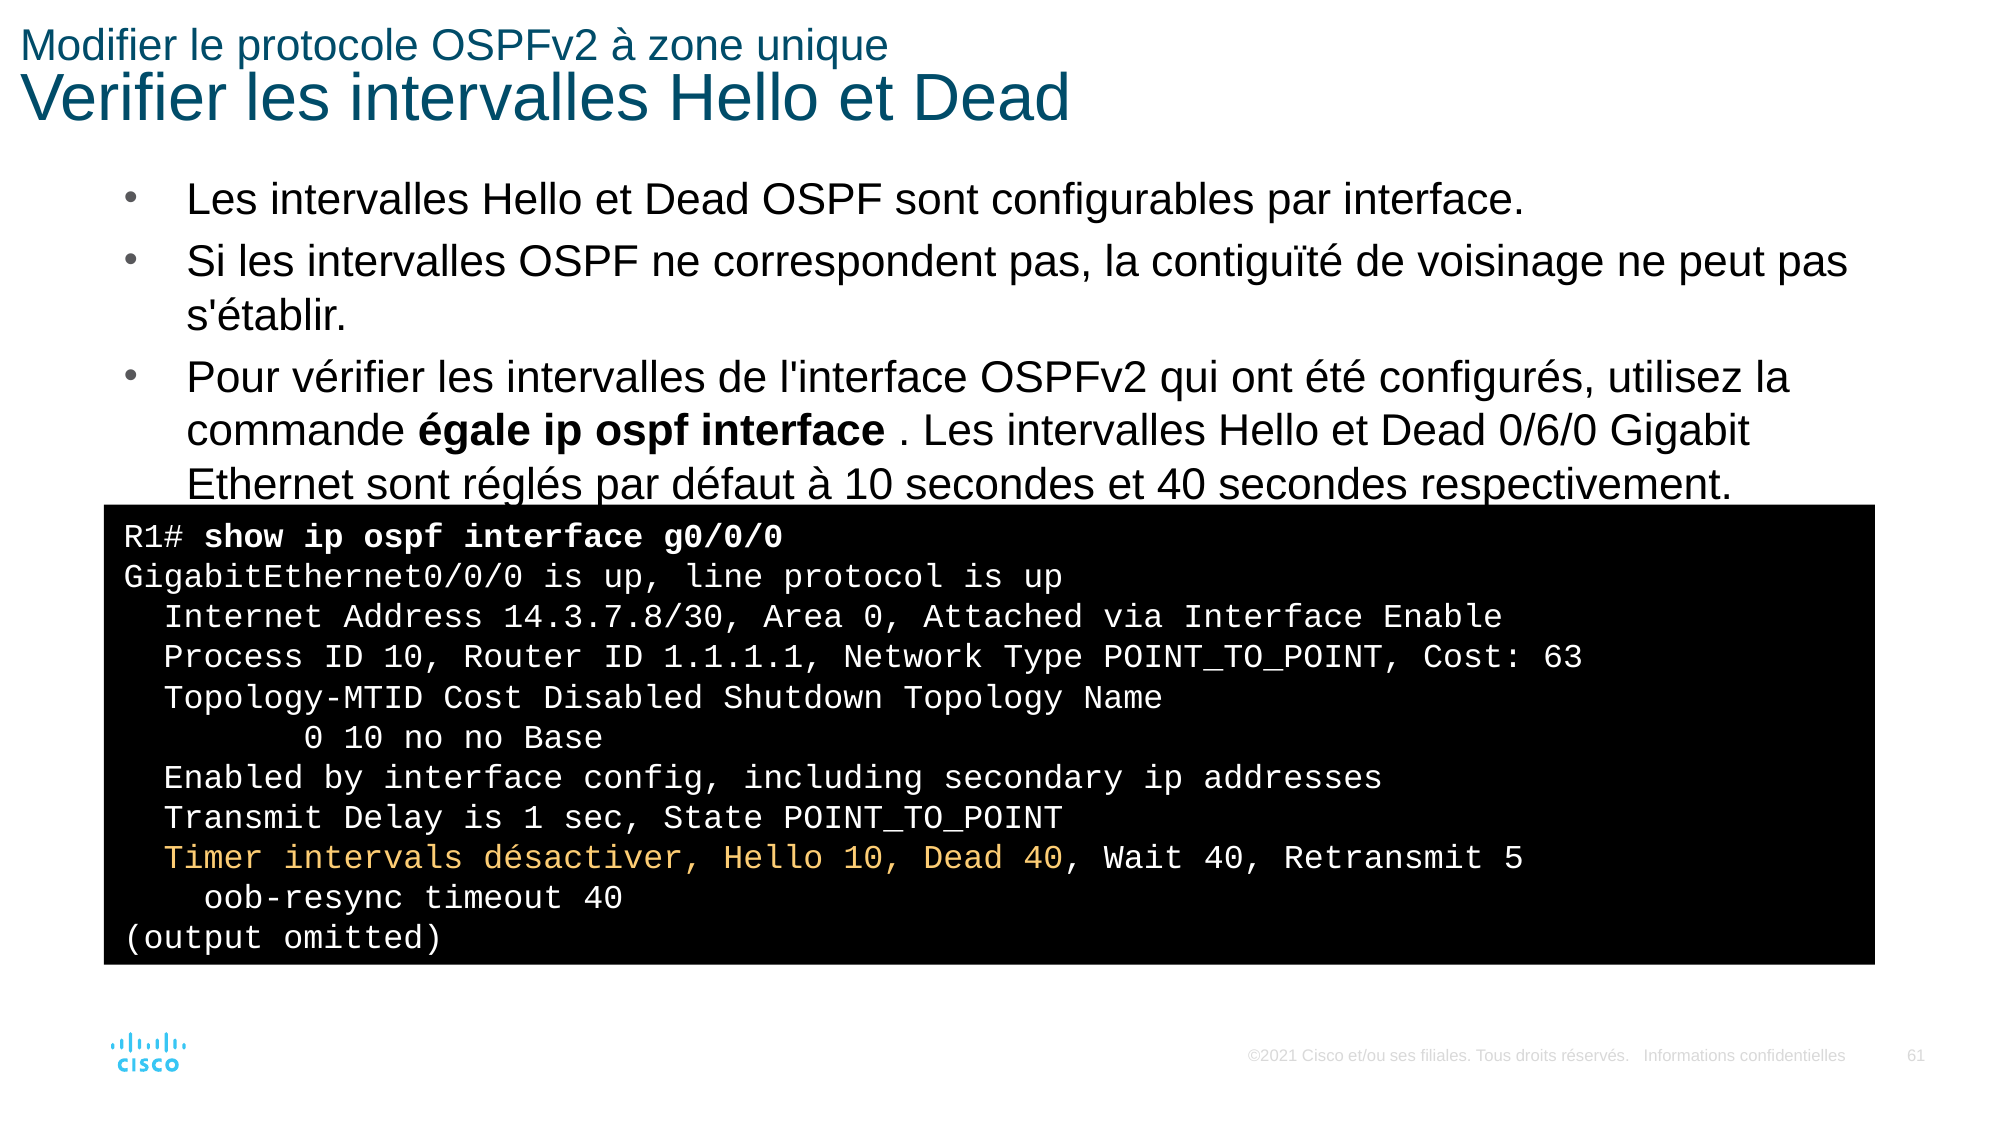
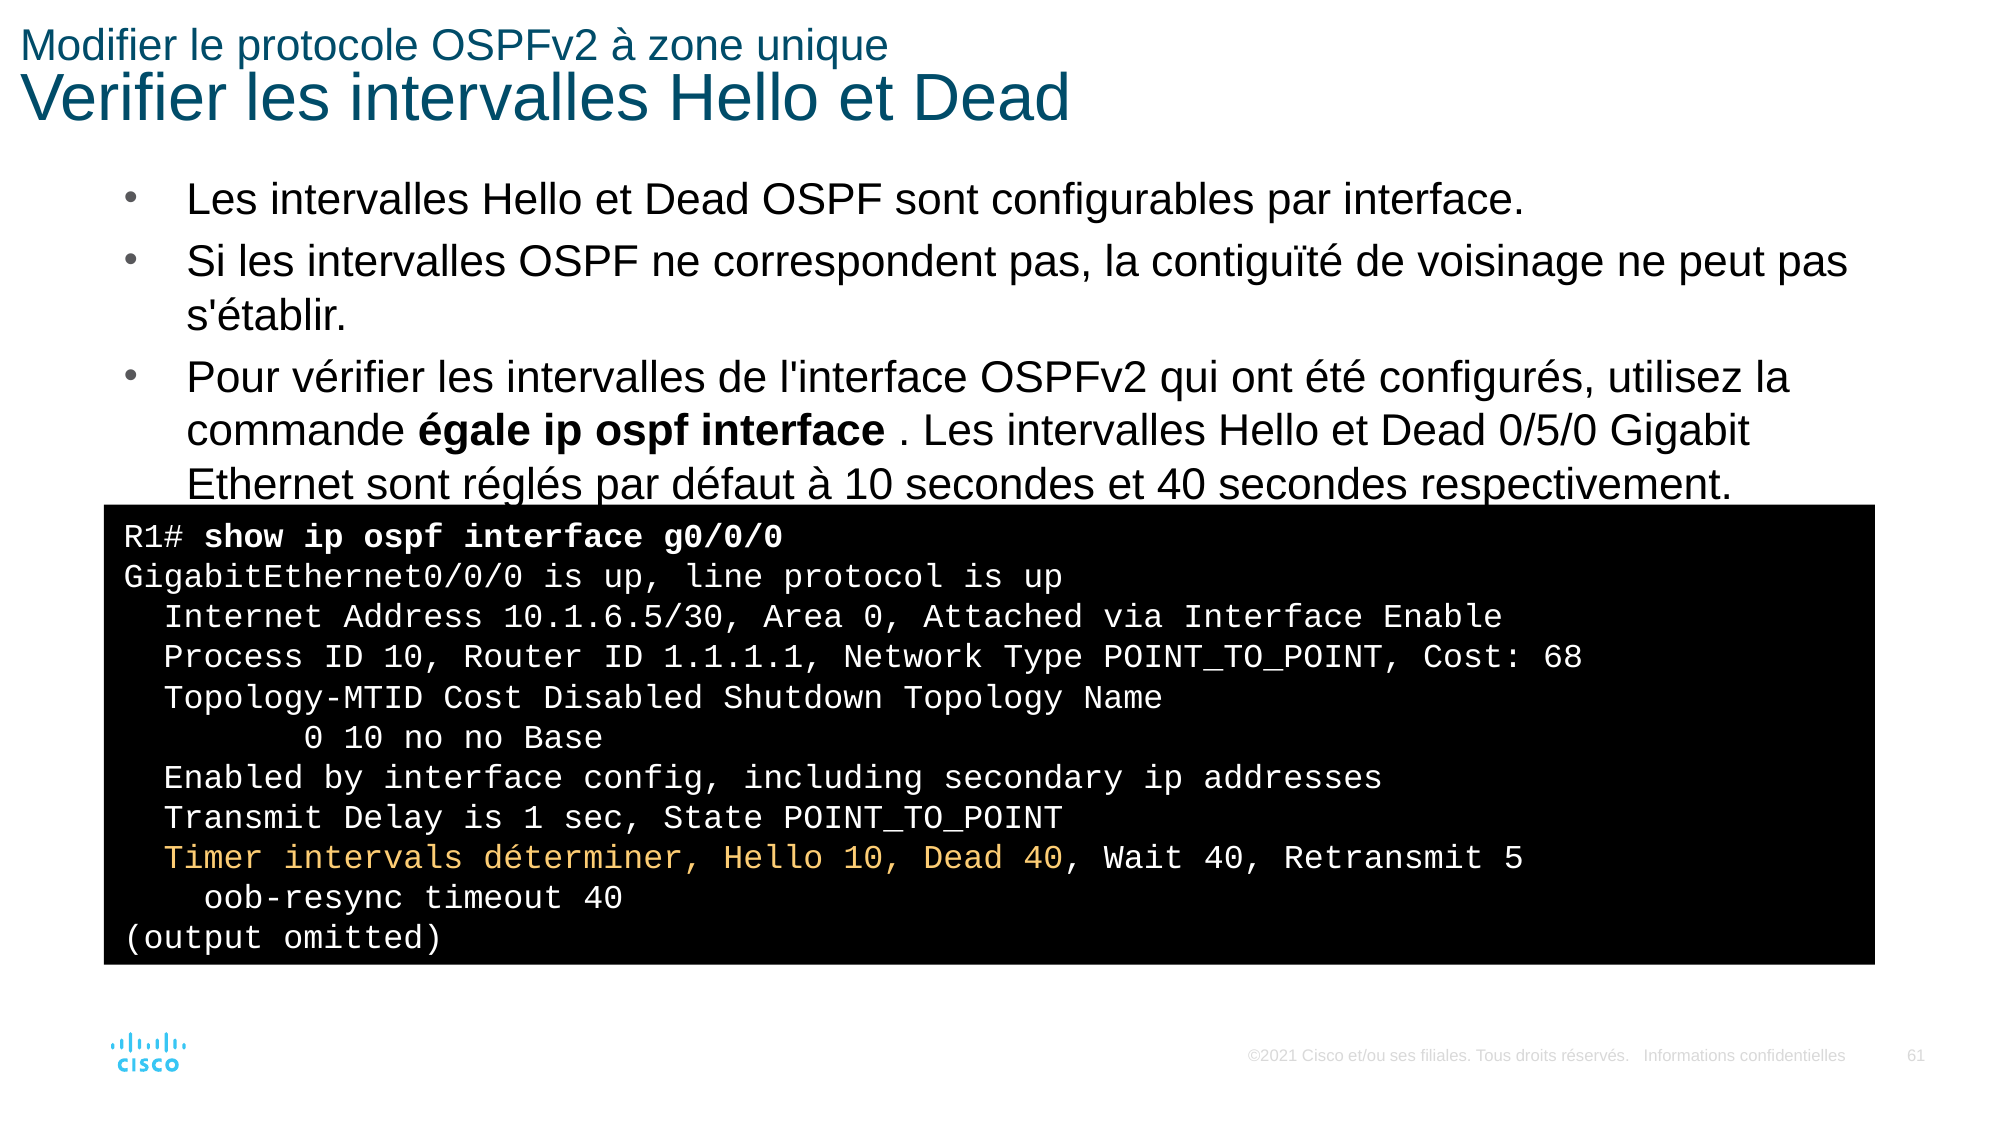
0/6/0: 0/6/0 -> 0/5/0 (1548, 431)
14.3.7.8/30: 14.3.7.8/30 -> 10.1.6.5/30 (623, 617)
63: 63 -> 68 (1563, 657)
désactiver: désactiver -> déterminer (593, 857)
